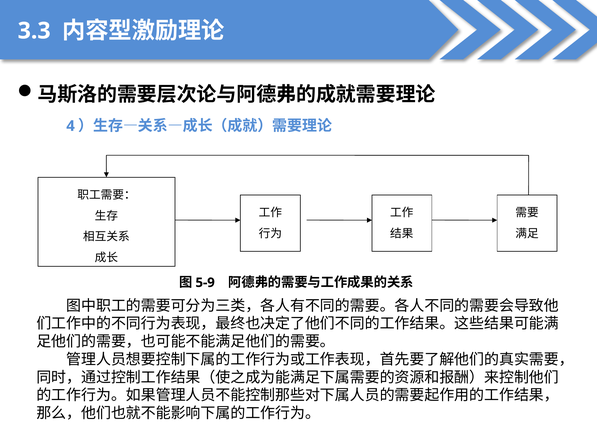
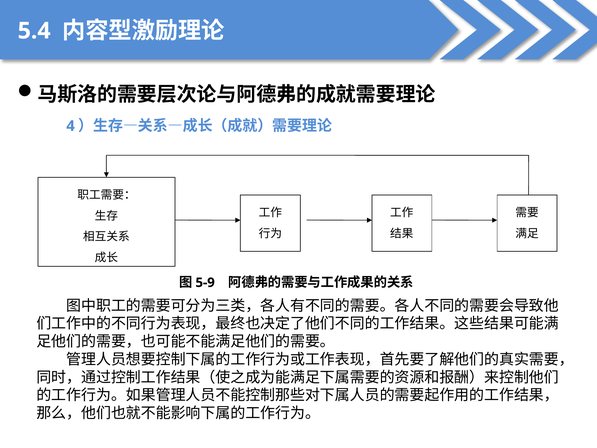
3.3: 3.3 -> 5.4 (34, 31)
